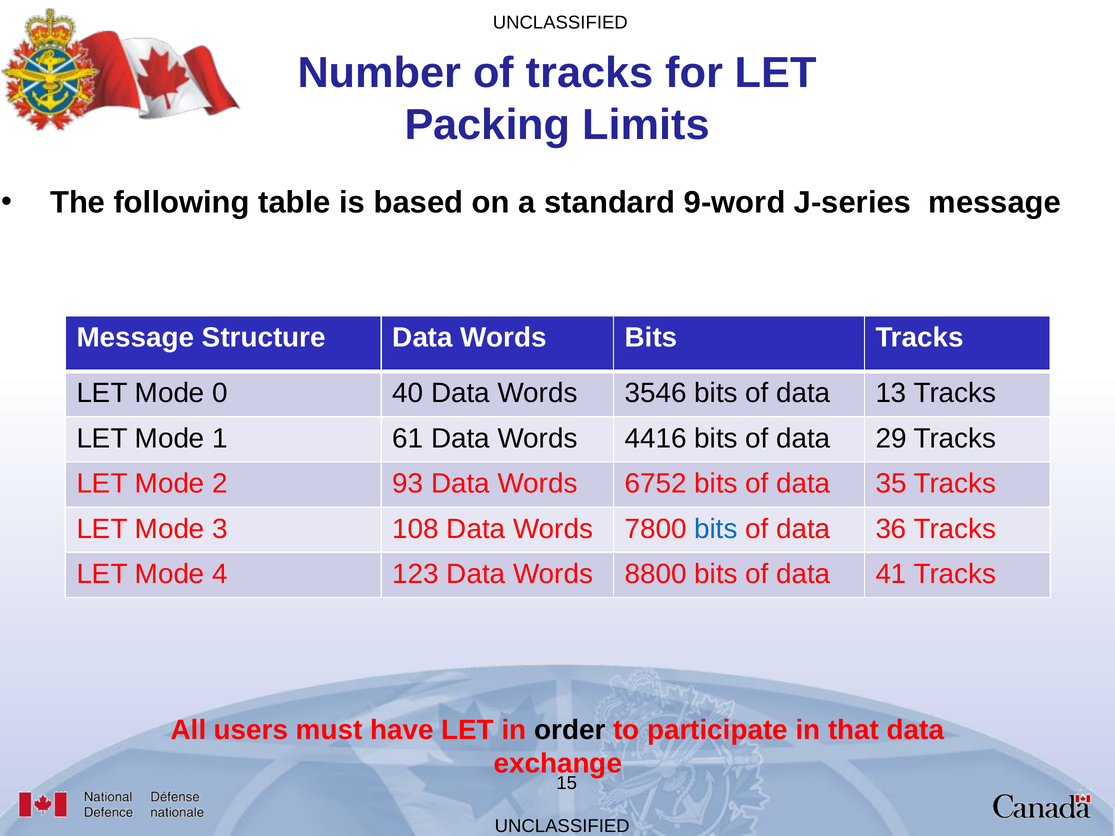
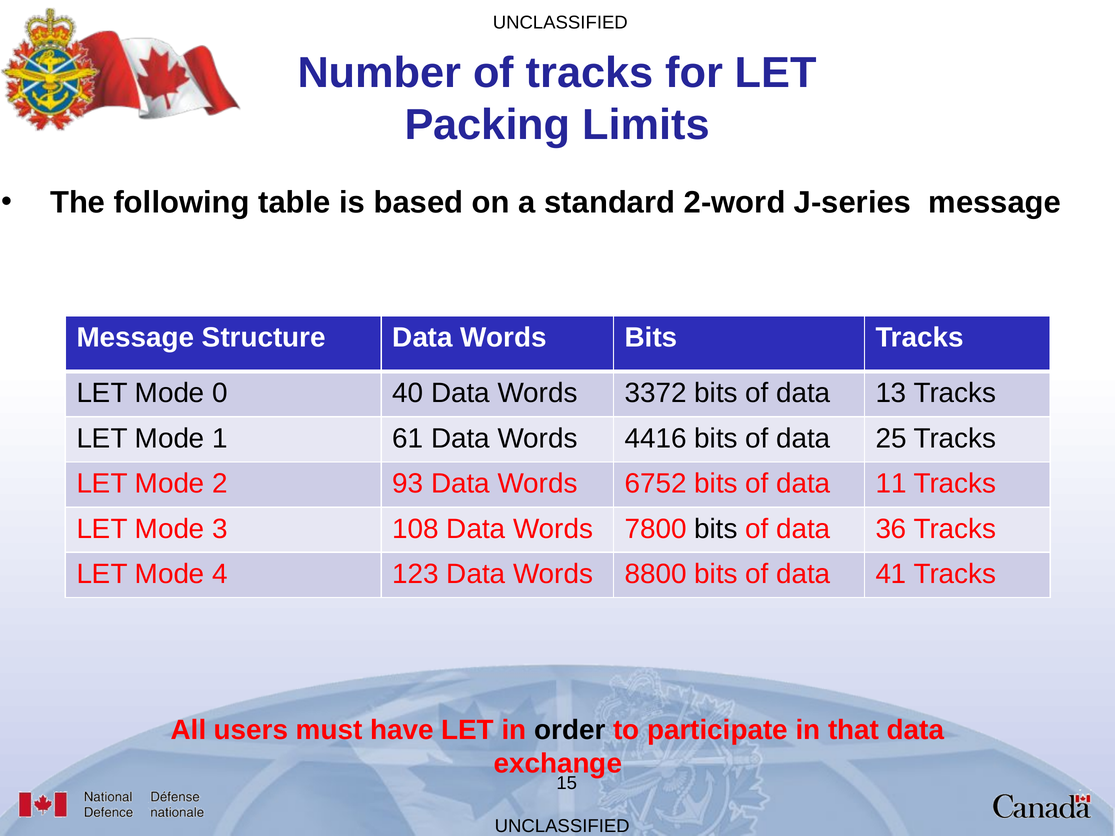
9-word: 9-word -> 2-word (735, 203)
3546: 3546 -> 3372 (656, 393)
29: 29 -> 25 (891, 439)
35: 35 -> 11 (891, 484)
bits colour: blue -> black (716, 529)
